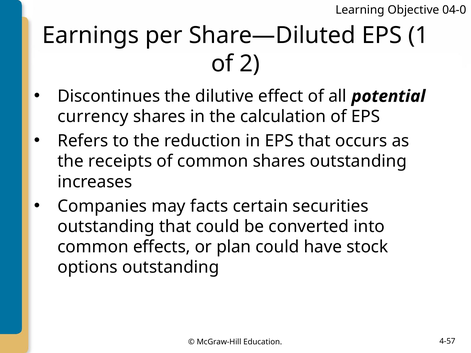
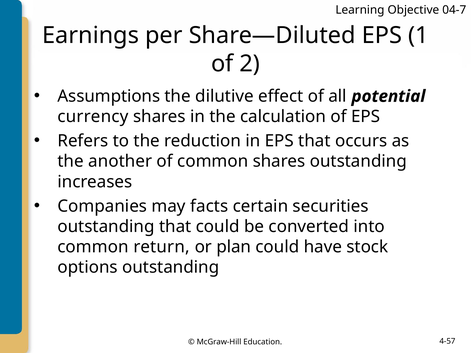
04-0: 04-0 -> 04-7 (454, 10)
Discontinues: Discontinues -> Assumptions (109, 96)
receipts: receipts -> another (120, 161)
effects: effects -> return (162, 247)
